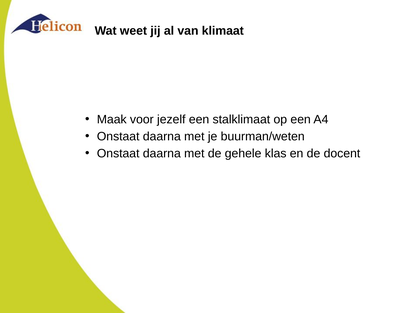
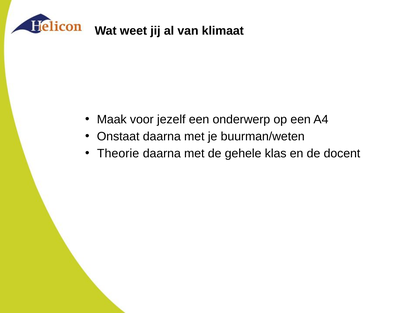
stalklimaat: stalklimaat -> onderwerp (241, 120)
Onstaat: Onstaat -> Theorie (118, 154)
